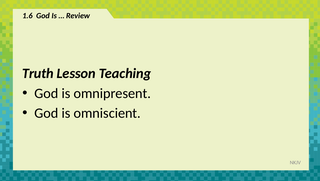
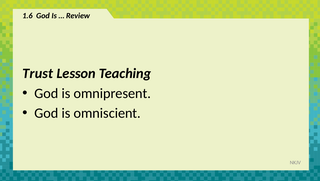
Truth: Truth -> Trust (38, 73)
